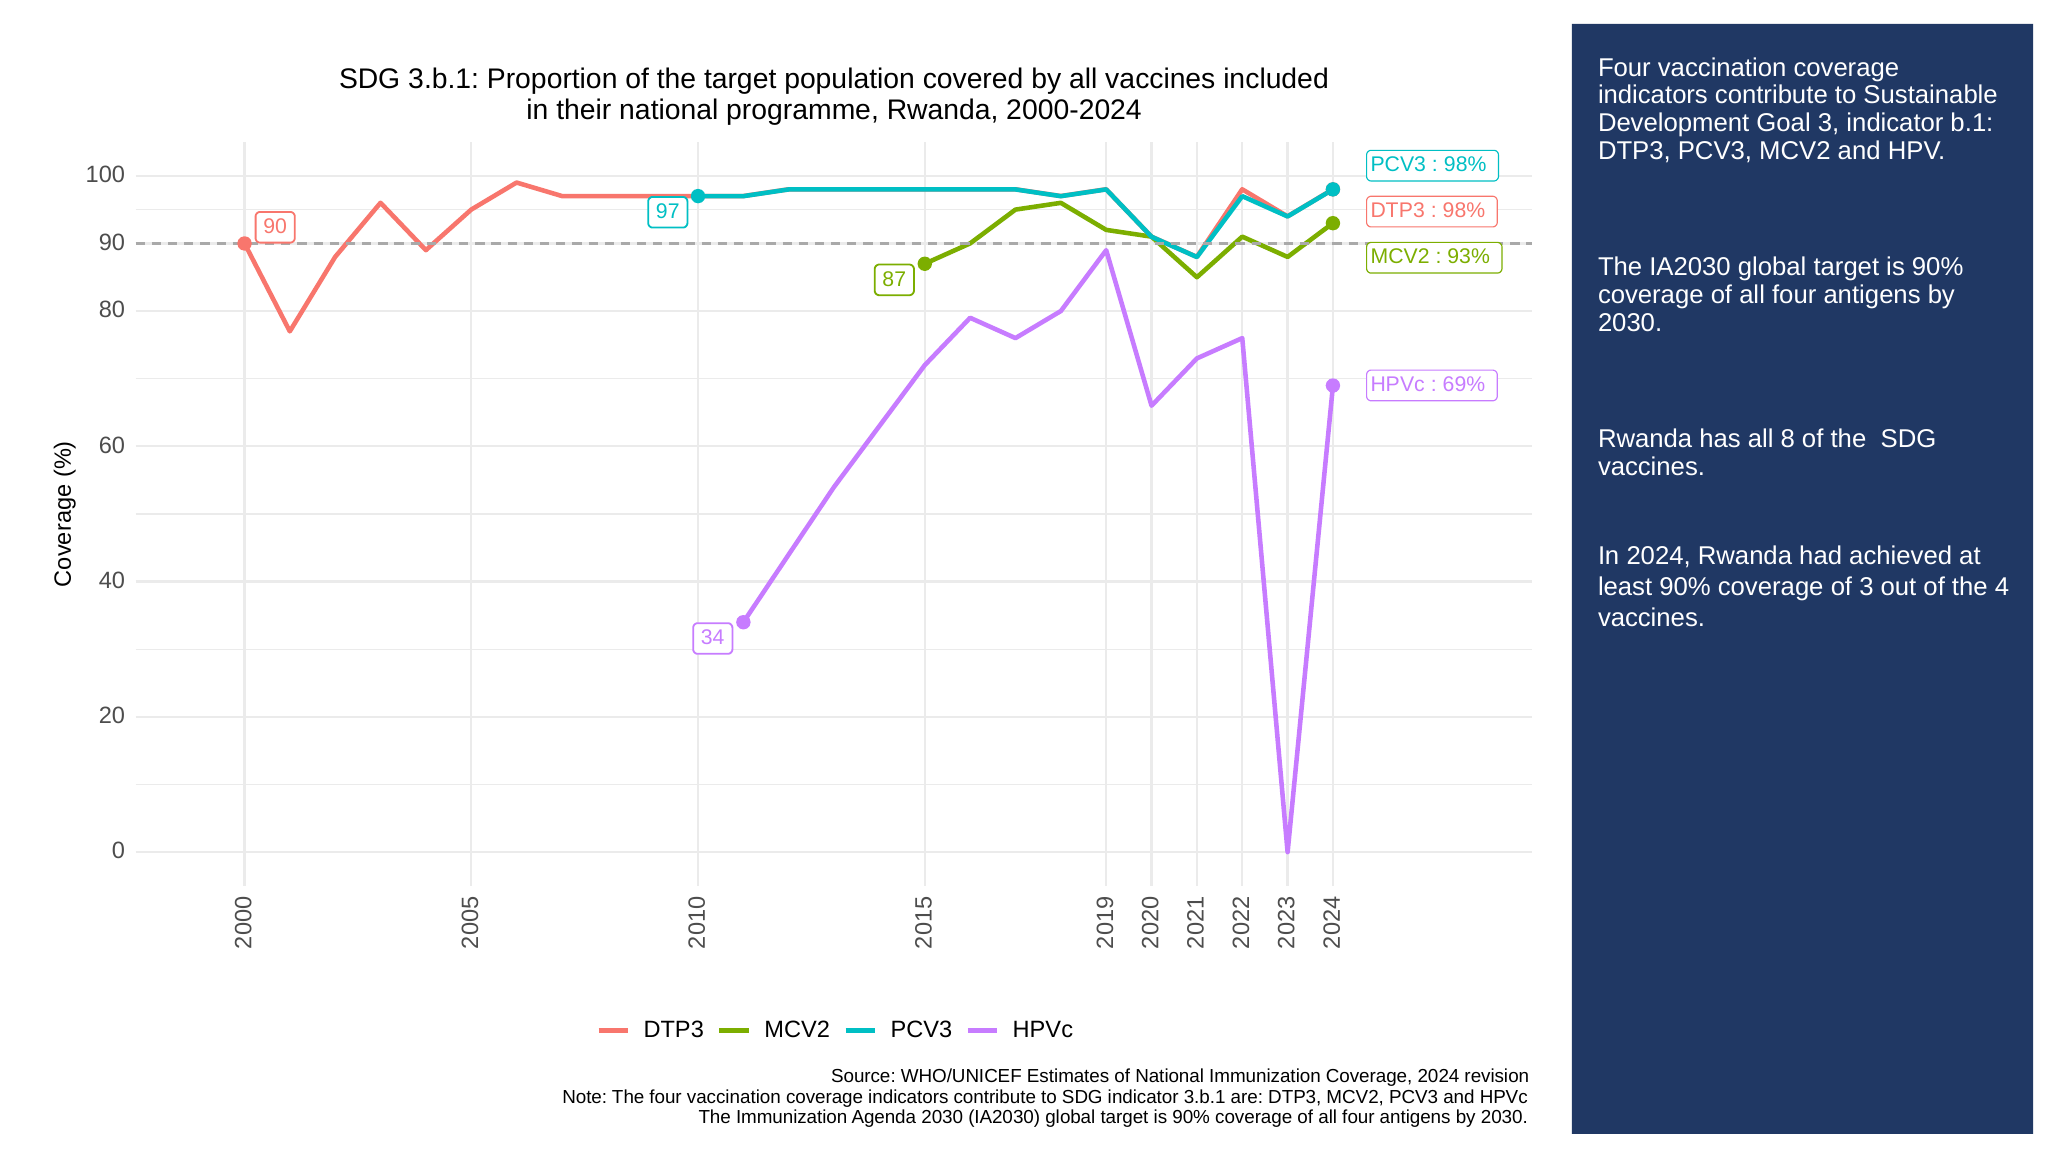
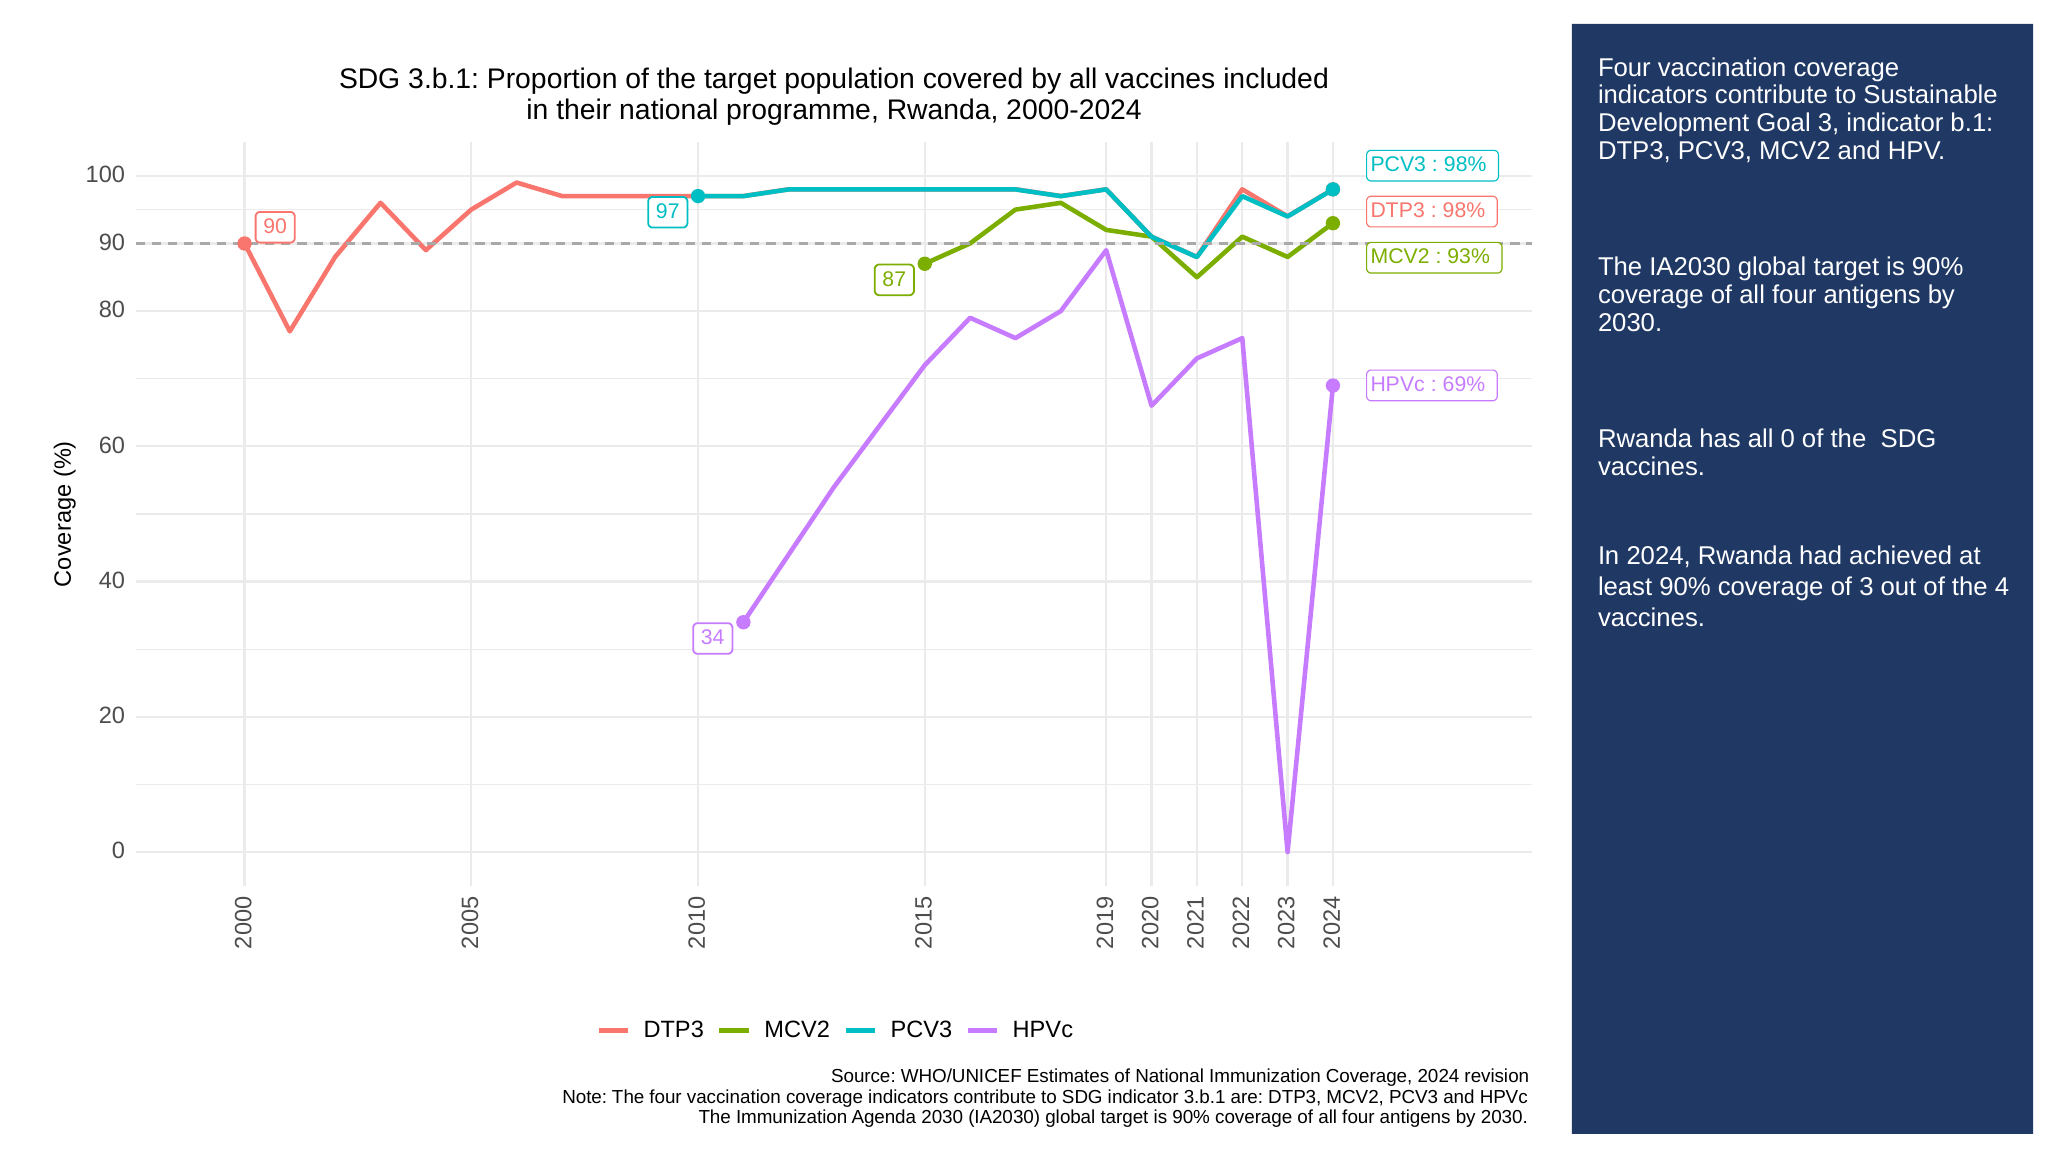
all 8: 8 -> 0 (1788, 439)
